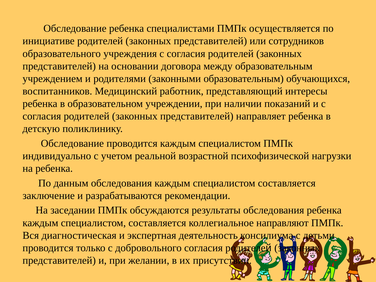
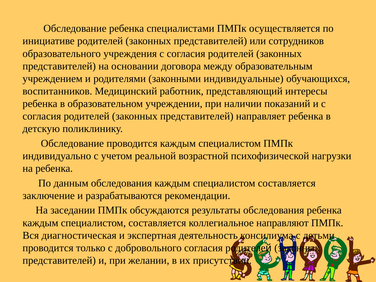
законными образовательным: образовательным -> индивидуальные (244, 79)
